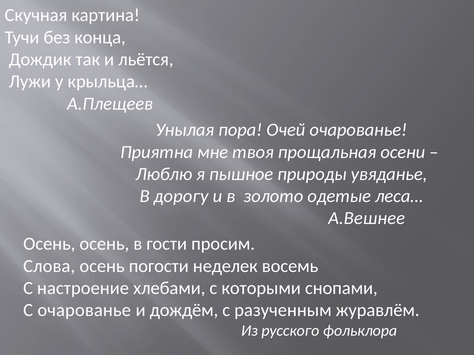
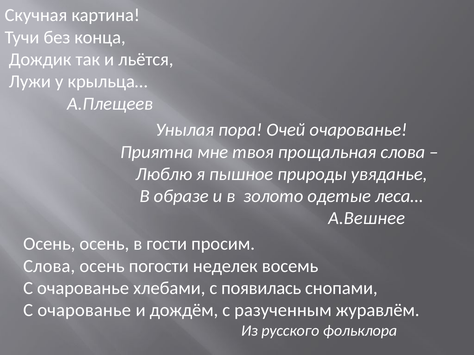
прощальная осени: осени -> слова (403, 152)
дорогу: дорогу -> образе (181, 196)
настроение: настроение -> очарованье (83, 289)
которыми: которыми -> появилась (261, 289)
